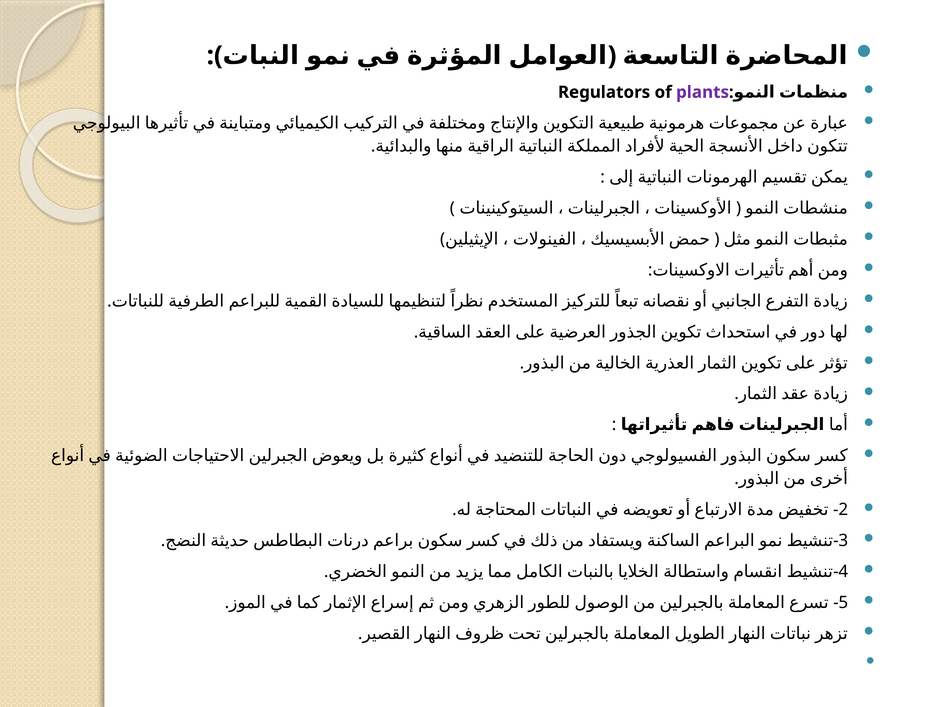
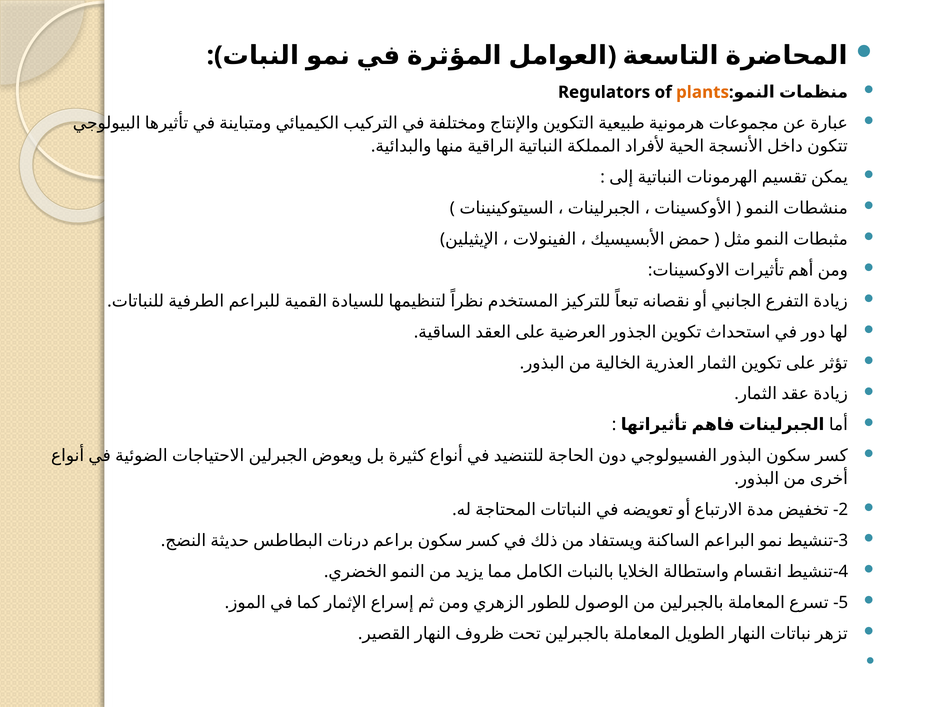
plants colour: purple -> orange (703, 92)
